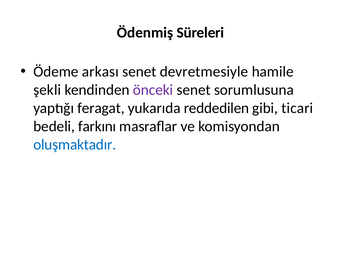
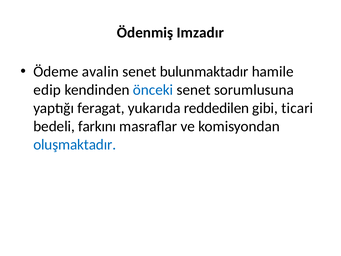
Süreleri: Süreleri -> Imzadır (200, 33)
arkası: arkası -> avalin (100, 72)
devretmesiyle: devretmesiyle -> bulunmaktadır (204, 72)
şekli: şekli -> edip (47, 90)
önceki colour: purple -> blue (153, 90)
